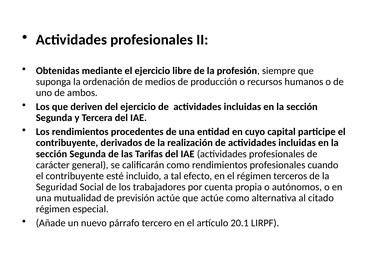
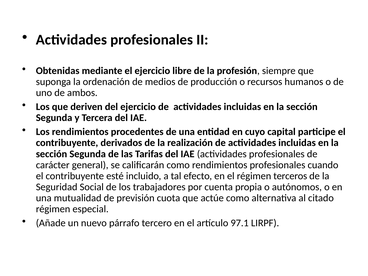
previsión actúe: actúe -> cuota (168, 198)
20.1: 20.1 -> 97.1 (240, 223)
